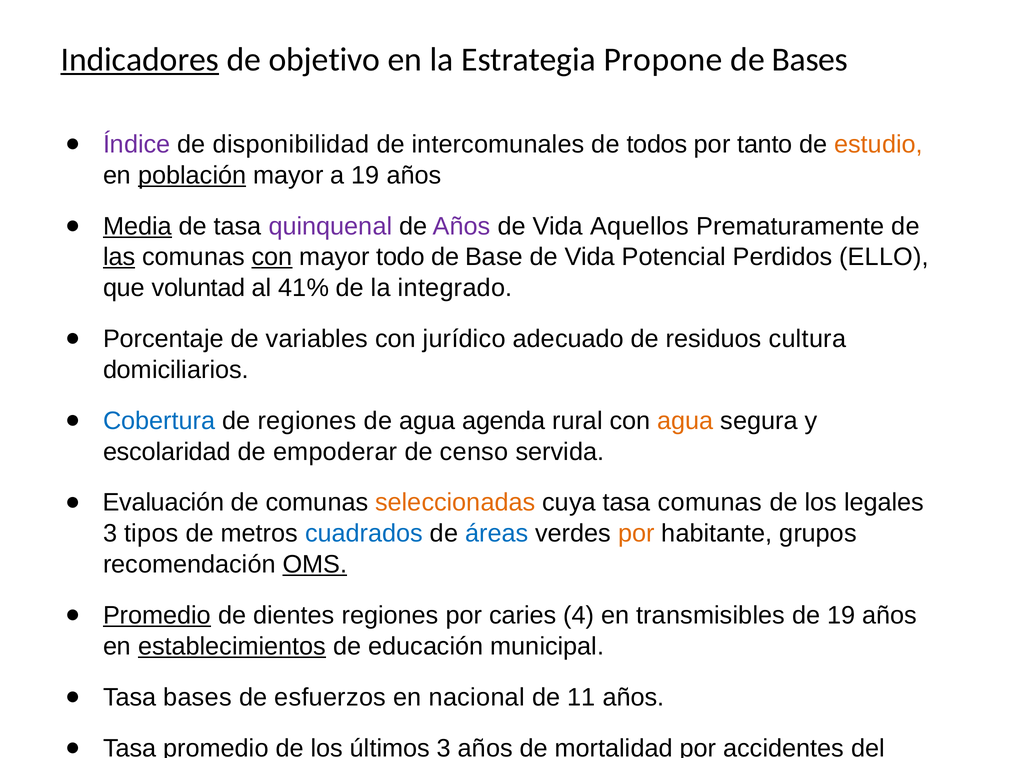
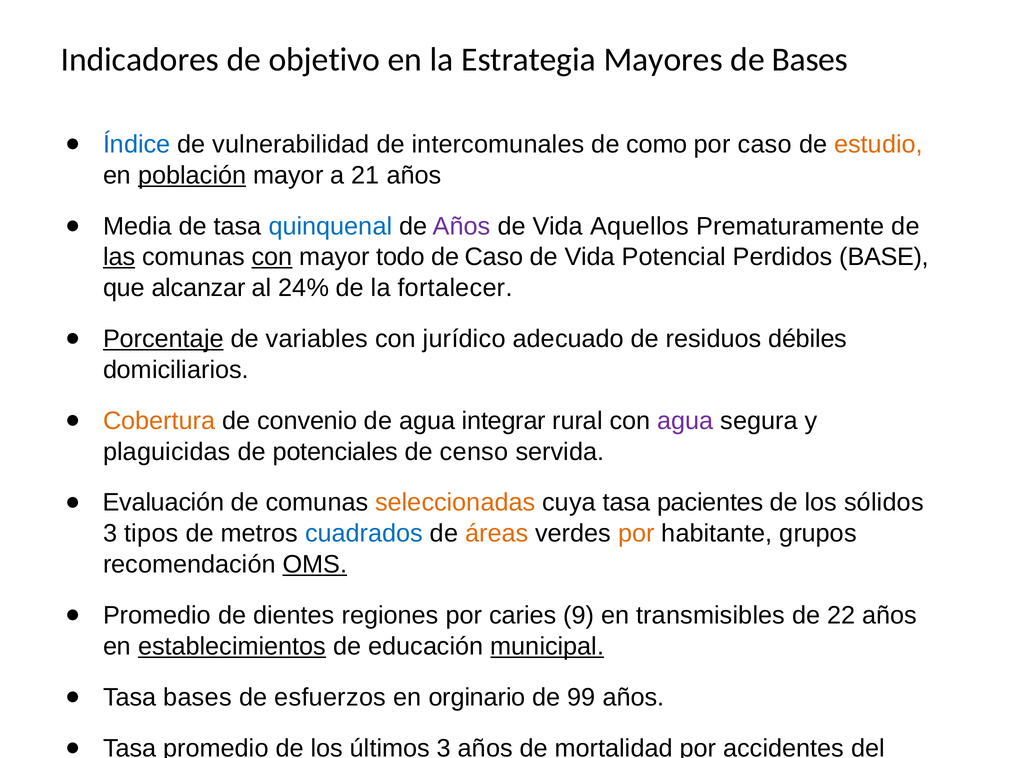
Indicadores underline: present -> none (140, 59)
Propone: Propone -> Mayores (663, 59)
Índice colour: purple -> blue (137, 144)
disponibilidad: disponibilidad -> vulnerabilidad (291, 144)
todos: todos -> como (657, 144)
por tanto: tanto -> caso (765, 144)
a 19: 19 -> 21 (365, 175)
Media underline: present -> none (137, 226)
quinquenal colour: purple -> blue (330, 226)
de Base: Base -> Caso (494, 257)
ELLO: ELLO -> BASE (884, 257)
voluntad: voluntad -> alcanzar (199, 288)
41%: 41% -> 24% (304, 288)
integrado: integrado -> fortalecer (455, 288)
Porcentaje underline: none -> present (163, 339)
cultura: cultura -> débiles (808, 339)
Cobertura colour: blue -> orange (159, 421)
de regiones: regiones -> convenio (307, 421)
agenda: agenda -> integrar (504, 421)
agua colour: orange -> purple (685, 421)
escolaridad: escolaridad -> plaguicidas (167, 452)
empoderar: empoderar -> potenciales (335, 452)
tasa comunas: comunas -> pacientes (710, 503)
legales: legales -> sólidos (884, 503)
áreas colour: blue -> orange (497, 534)
Promedio underline: present -> none (157, 616)
4: 4 -> 9 (579, 616)
de 19: 19 -> 22 (841, 616)
municipal underline: none -> present (547, 647)
nacional: nacional -> orginario (477, 697)
11: 11 -> 99 (581, 697)
